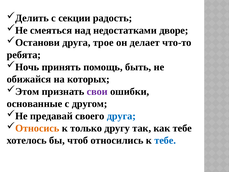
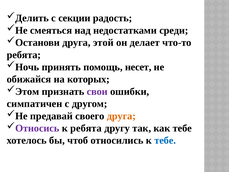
дворе: дворе -> среди (174, 30)
трое: трое -> этой (103, 43)
быть: быть -> несет (138, 67)
основанные: основанные -> симпатичен (34, 104)
друга colour: blue -> orange (121, 116)
Относись colour: orange -> purple (37, 128)
к только: только -> ребята (86, 128)
